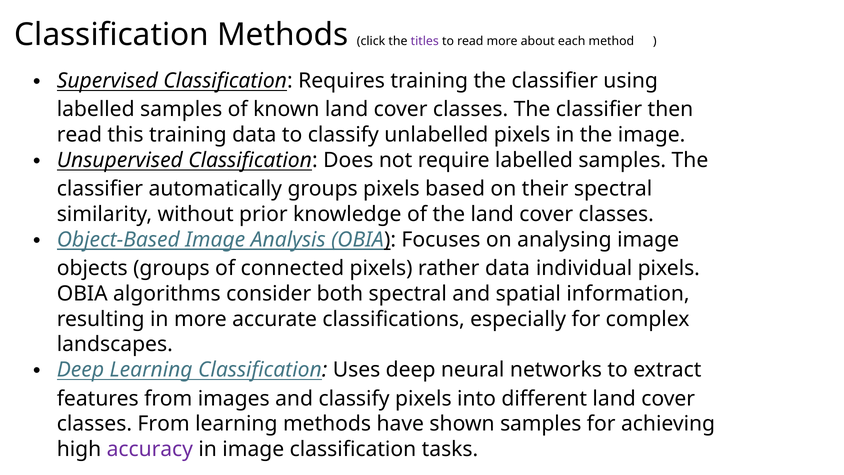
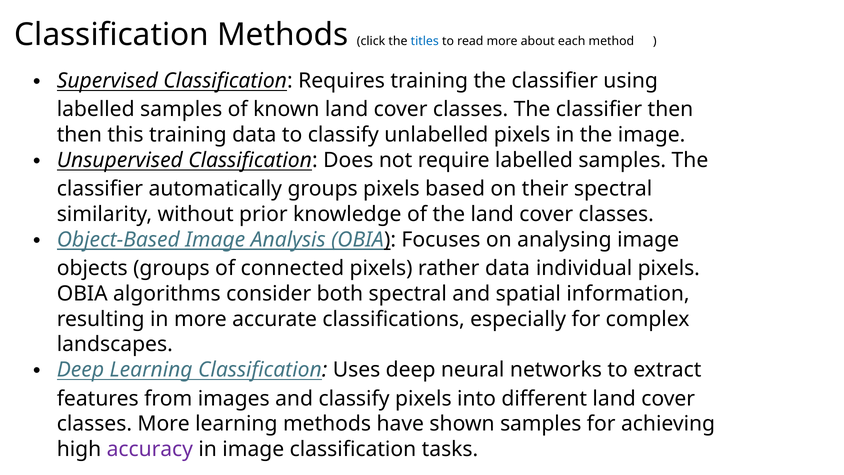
titles colour: purple -> blue (425, 41)
read: read -> then (79, 135)
classes From: From -> More (164, 424)
